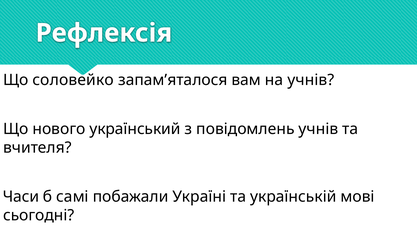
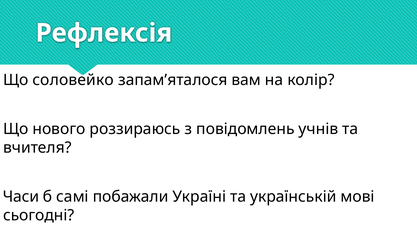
на учнів: учнів -> колір (311, 80)
український: український -> роззираюсь (135, 129)
